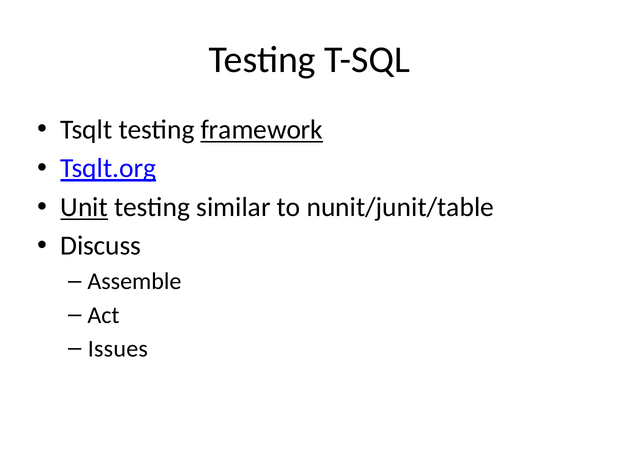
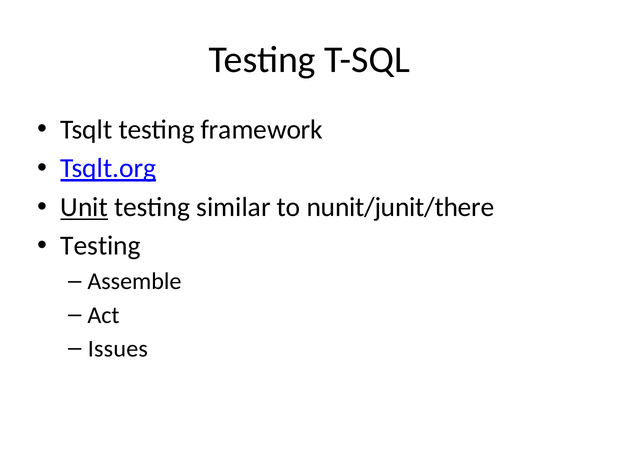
framework underline: present -> none (262, 130)
nunit/junit/table: nunit/junit/table -> nunit/junit/there (400, 208)
Discuss: Discuss -> Testing (101, 246)
